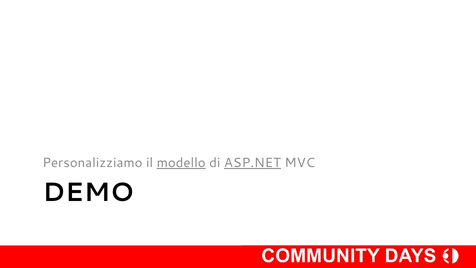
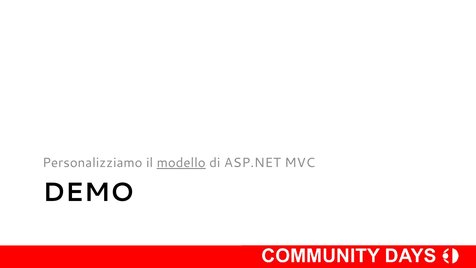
ASP.NET underline: present -> none (252, 163)
